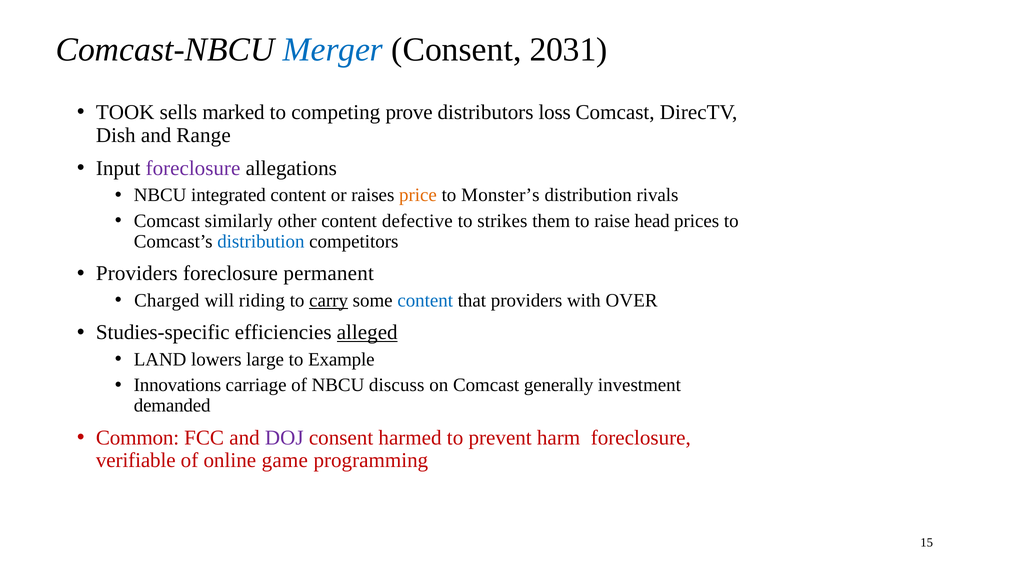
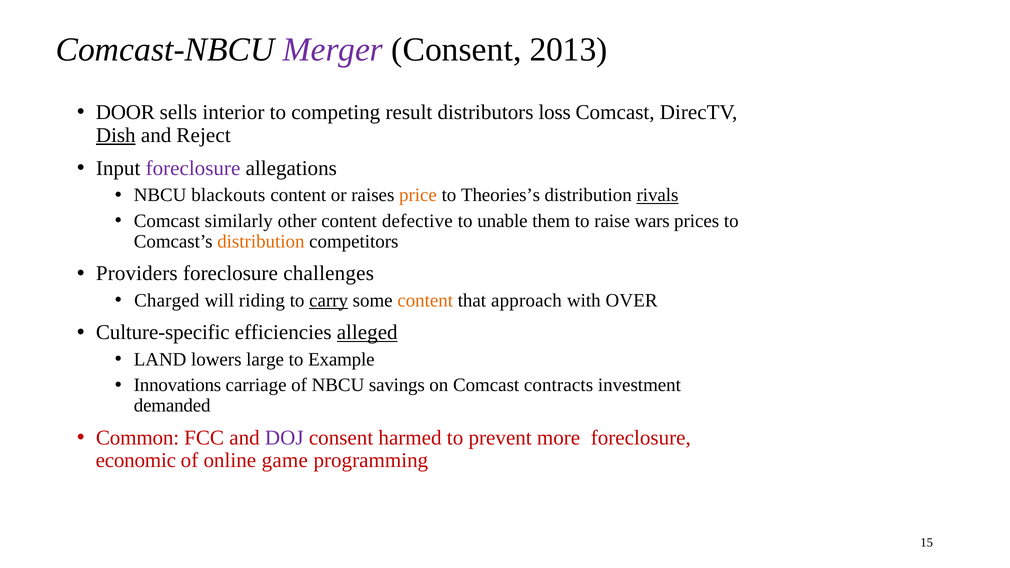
Merger colour: blue -> purple (333, 50)
2031: 2031 -> 2013 (569, 50)
TOOK: TOOK -> DOOR (125, 112)
marked: marked -> interior (233, 112)
prove: prove -> result (409, 112)
Dish underline: none -> present (116, 135)
Range: Range -> Reject (204, 135)
integrated: integrated -> blackouts (228, 195)
Monster’s: Monster’s -> Theories’s (501, 195)
rivals underline: none -> present (657, 195)
strikes: strikes -> unable (502, 221)
head: head -> wars (652, 221)
distribution colour: blue -> orange (261, 241)
permanent: permanent -> challenges (329, 274)
content colour: blue -> orange (425, 300)
that providers: providers -> approach (526, 300)
Studies-specific: Studies-specific -> Culture-specific (163, 333)
discuss: discuss -> savings (397, 385)
generally: generally -> contracts (559, 385)
harm: harm -> more (559, 438)
verifiable: verifiable -> economic (136, 460)
